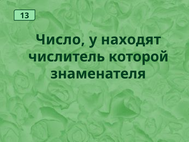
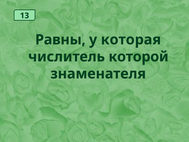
Число: Число -> Равны (60, 40)
находят: находят -> которая (131, 40)
